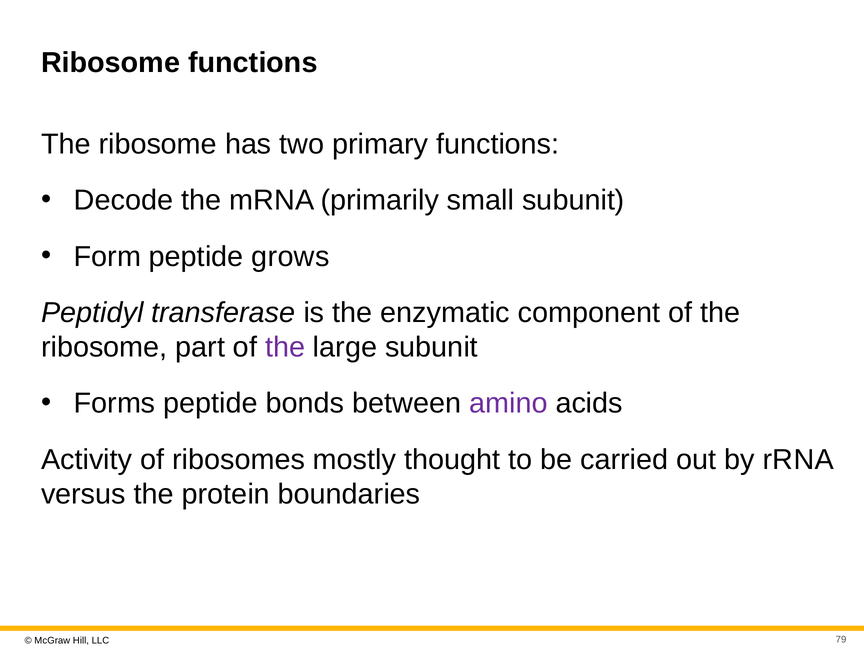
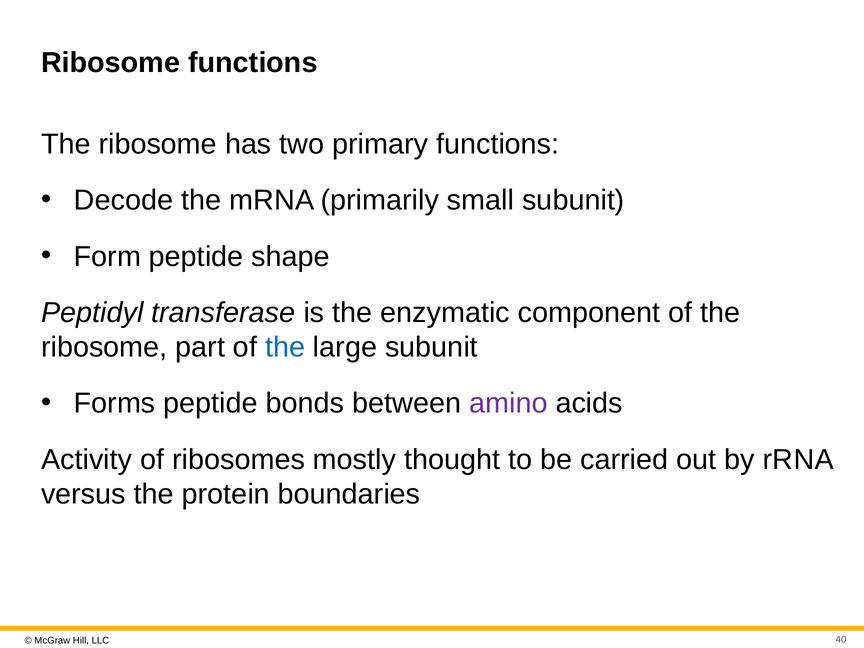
grows: grows -> shape (291, 257)
the colour: purple -> blue (285, 347)
79: 79 -> 40 (841, 640)
